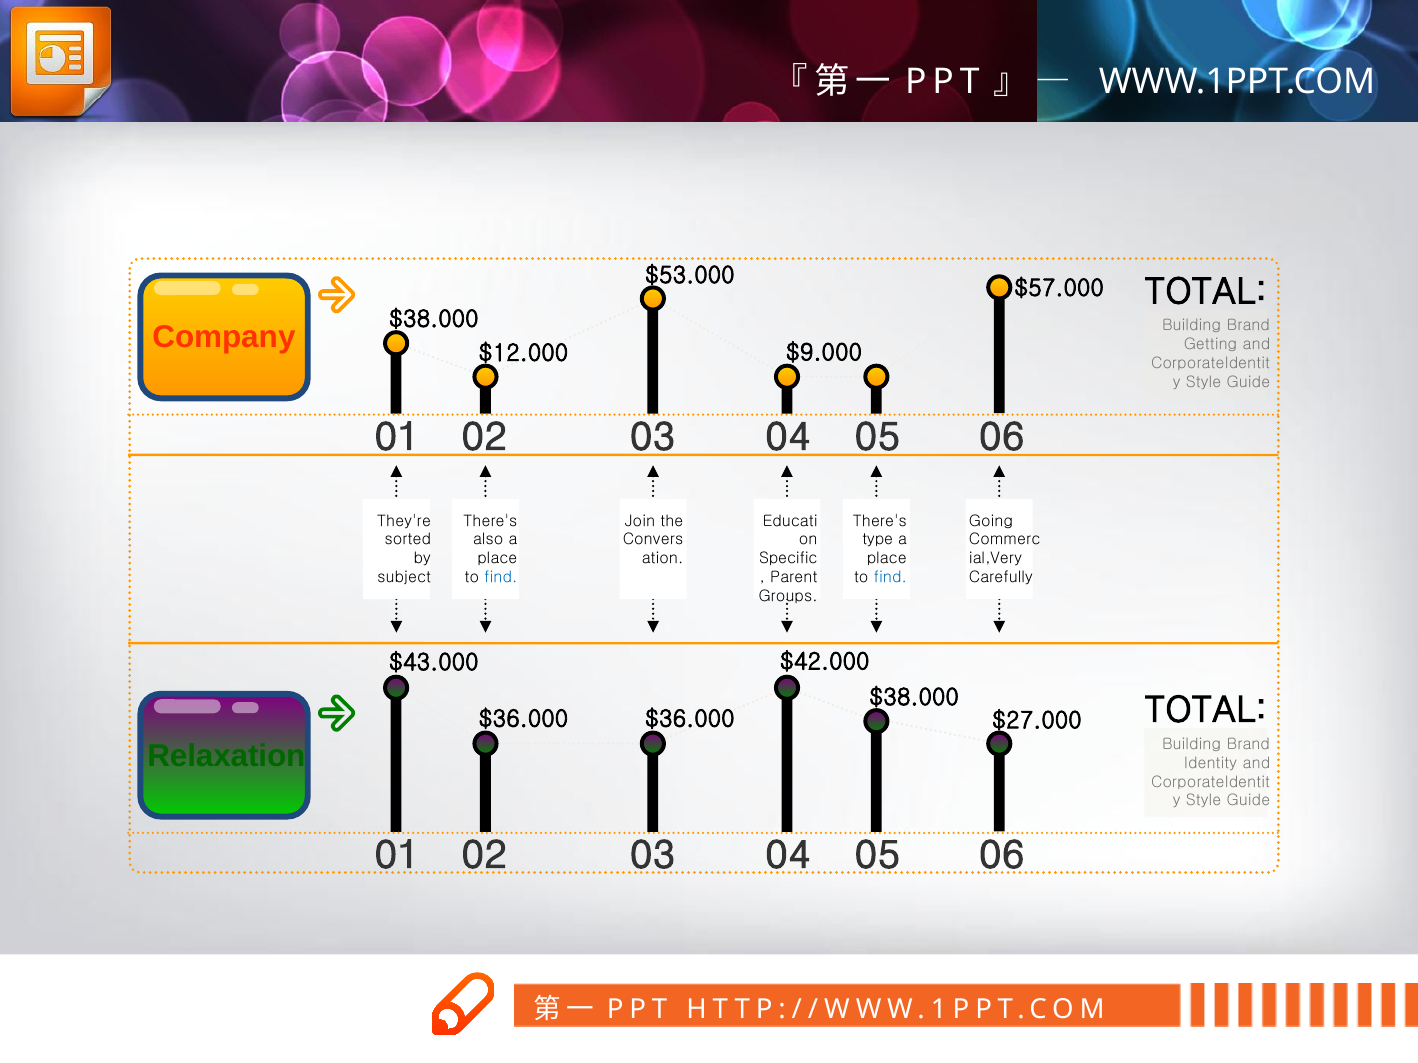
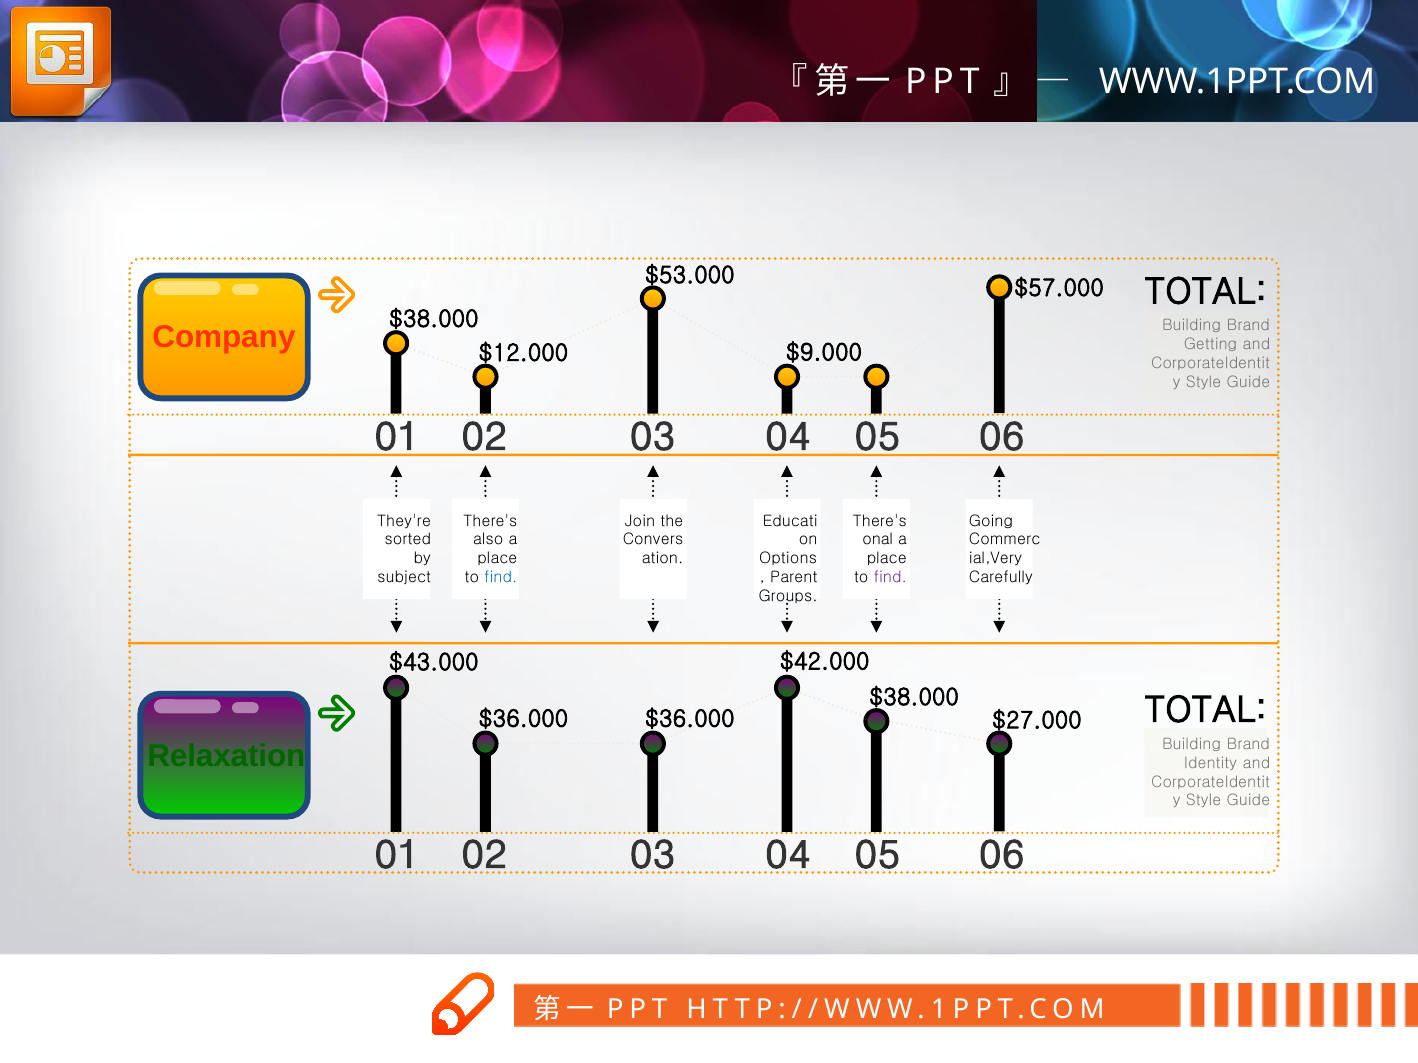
type: type -> onal (878, 540)
Specific: Specific -> Options (788, 559)
find colour: blue -> purple (890, 578)
